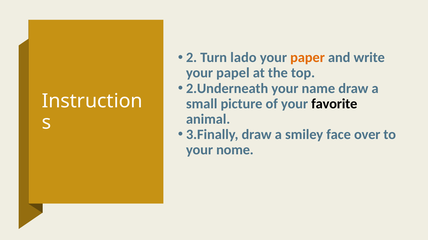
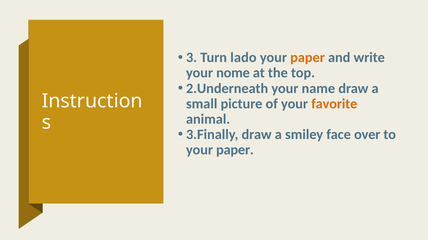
2: 2 -> 3 (192, 58)
papel: papel -> nome (233, 73)
favorite colour: black -> orange (334, 104)
nome: nome -> paper (235, 150)
